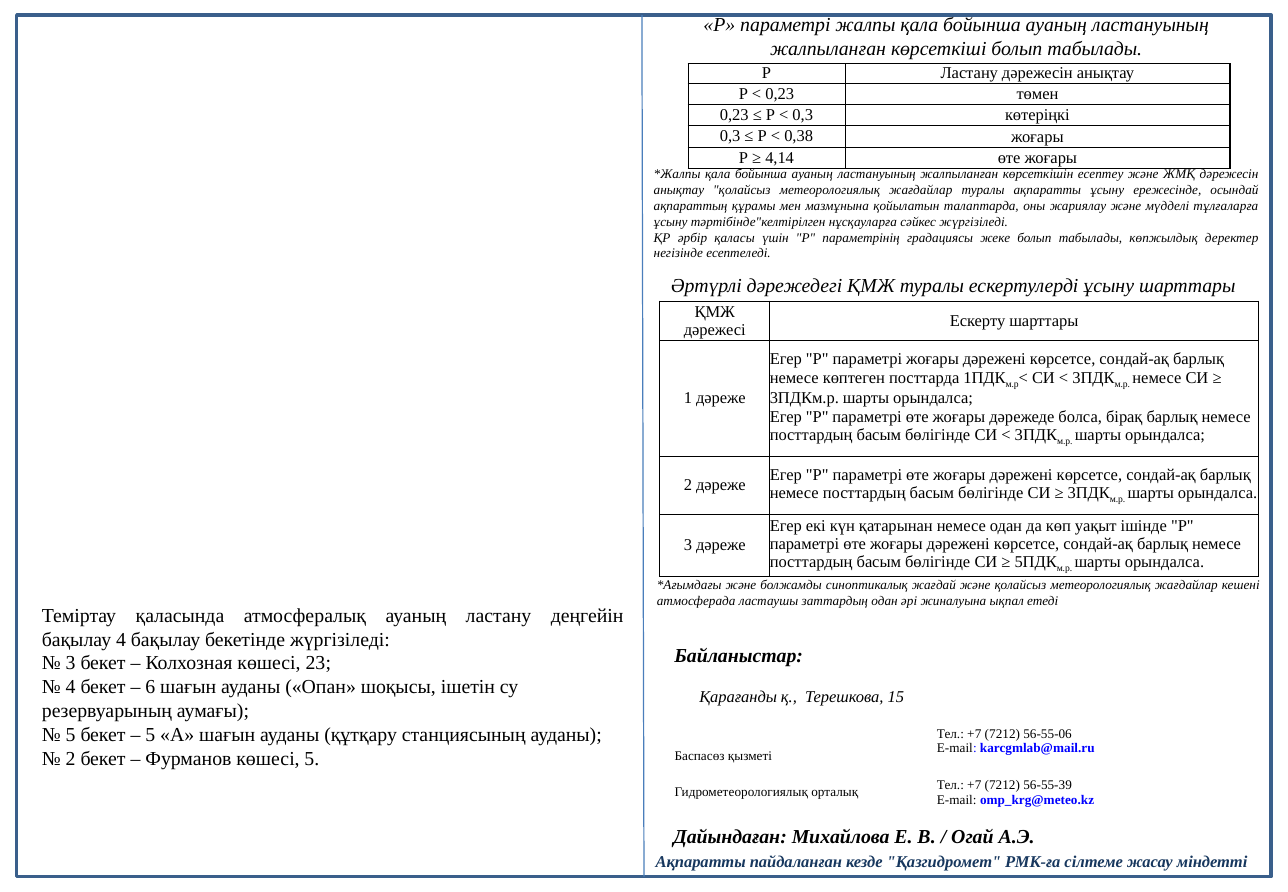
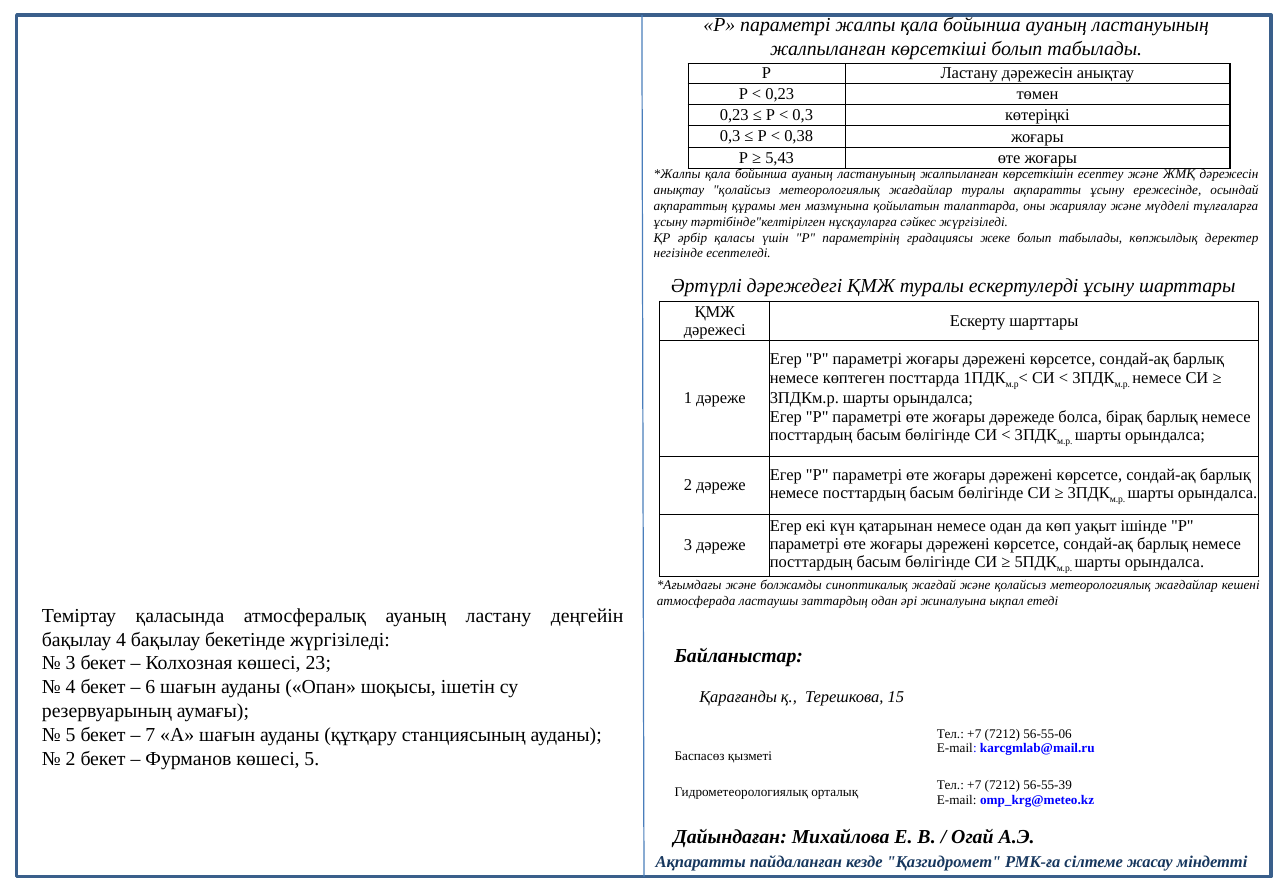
4,14: 4,14 -> 5,43 (780, 158)
5: 5 -> 7 (150, 734)
